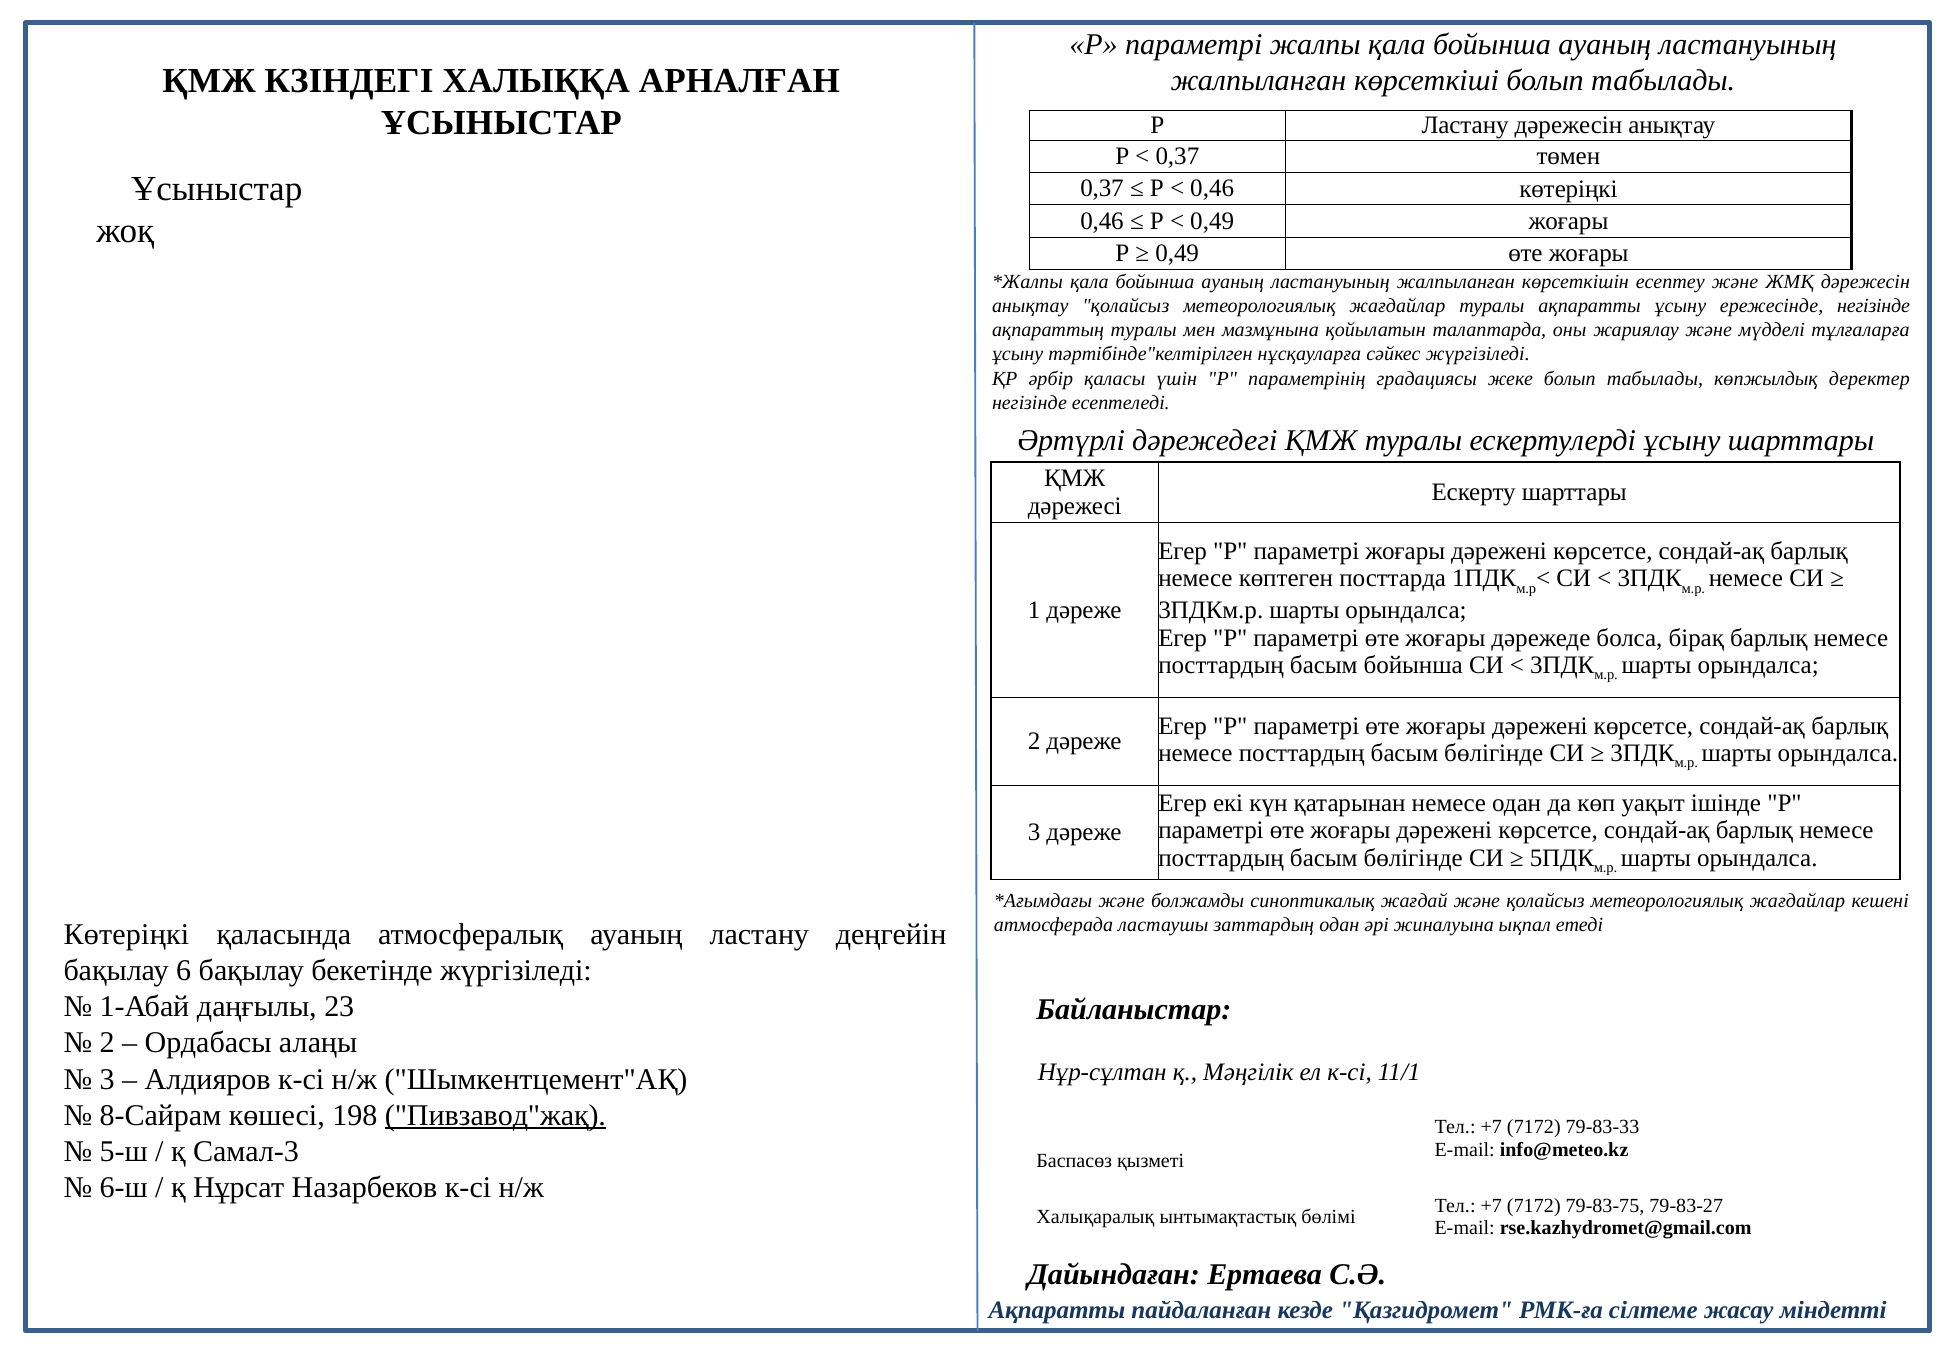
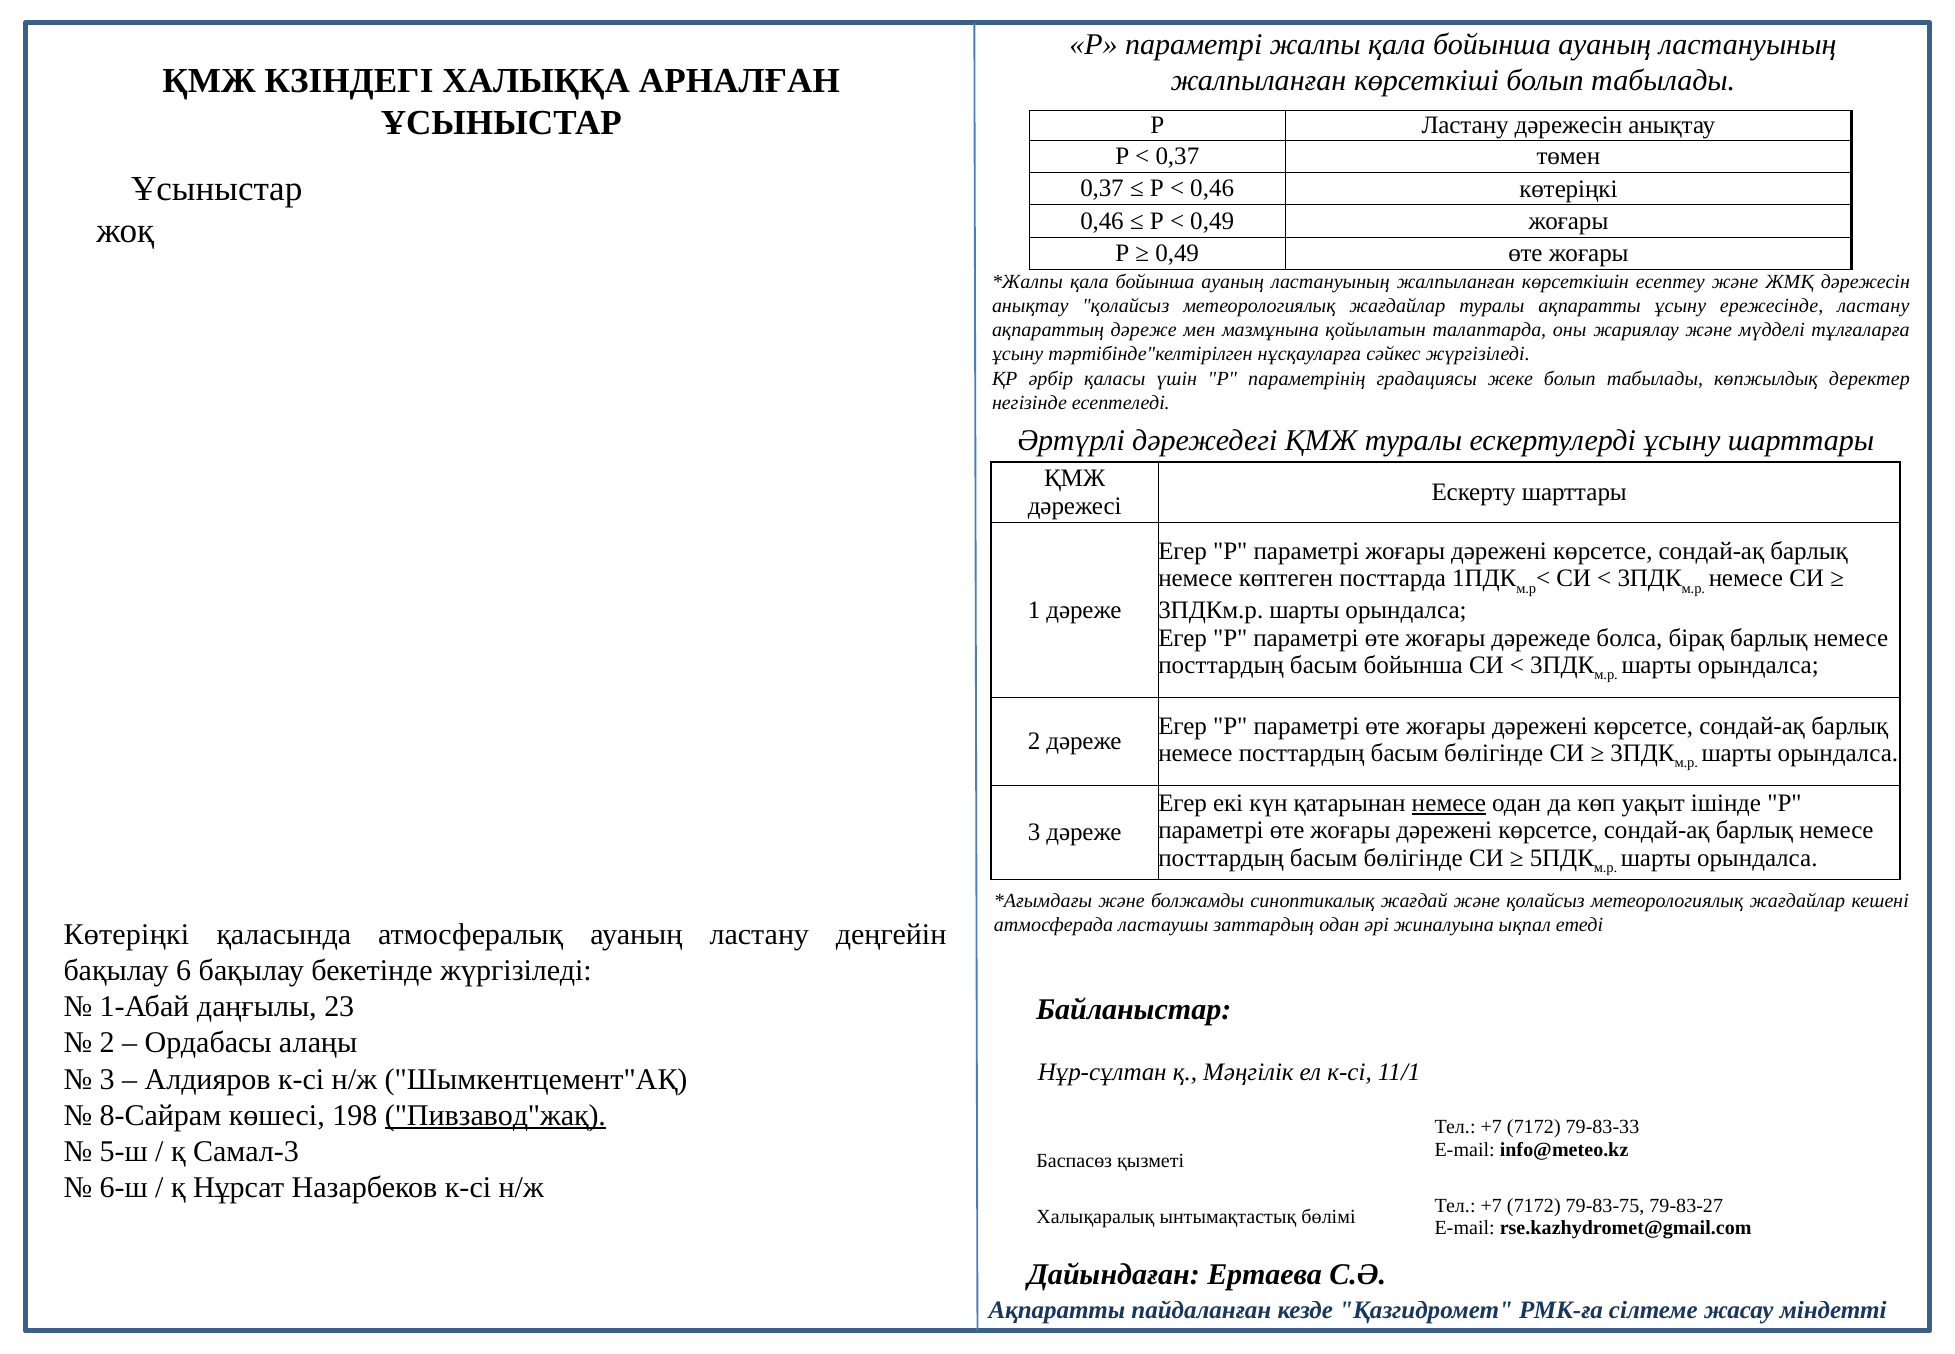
ережесінде негізінде: негізінде -> ластану (1873, 306)
ақпараттың туралы: туралы -> дәреже (1144, 330)
немесе underline: none -> present (1449, 803)
